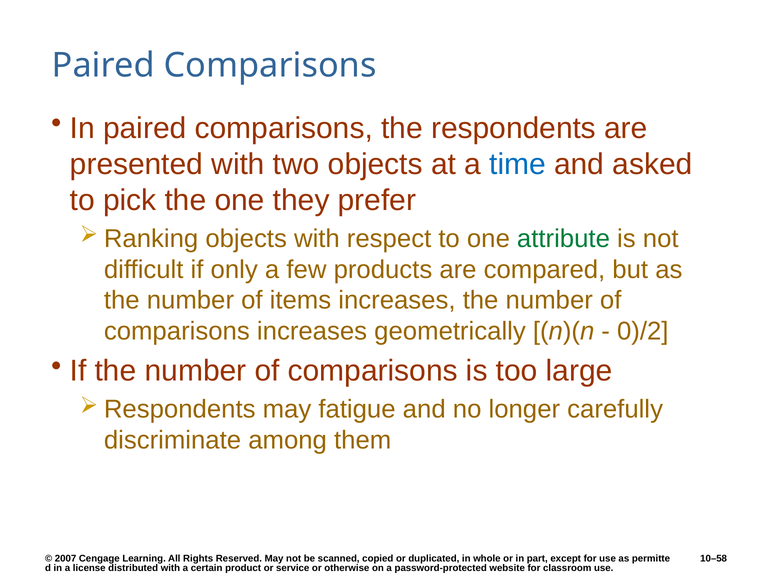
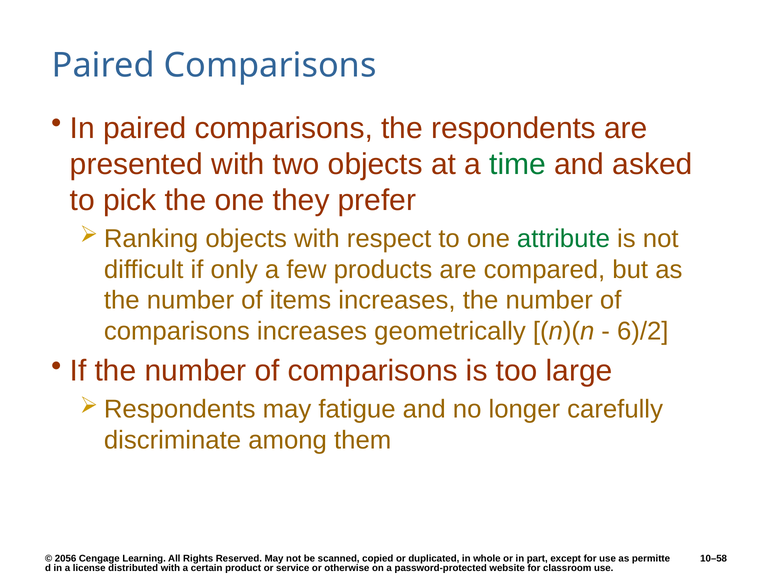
time colour: blue -> green (518, 164)
0)/2: 0)/2 -> 6)/2 (643, 331)
2007: 2007 -> 2056 (66, 558)
